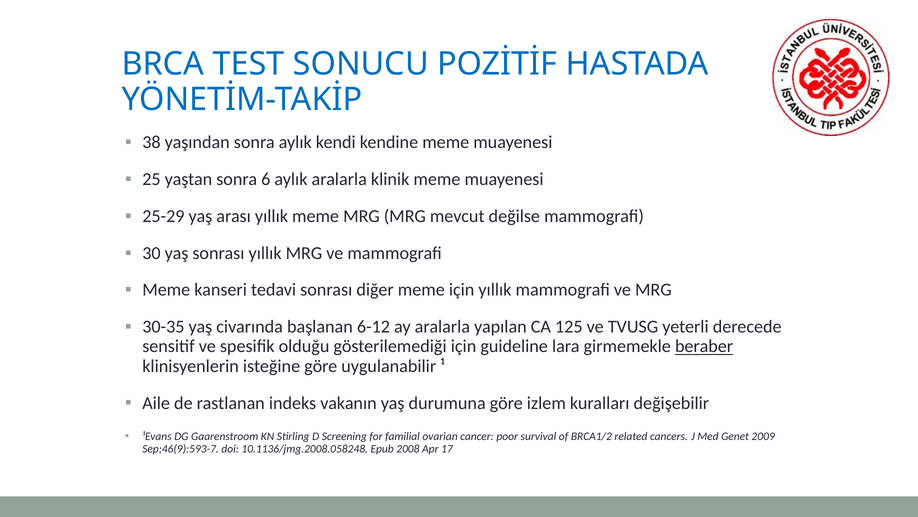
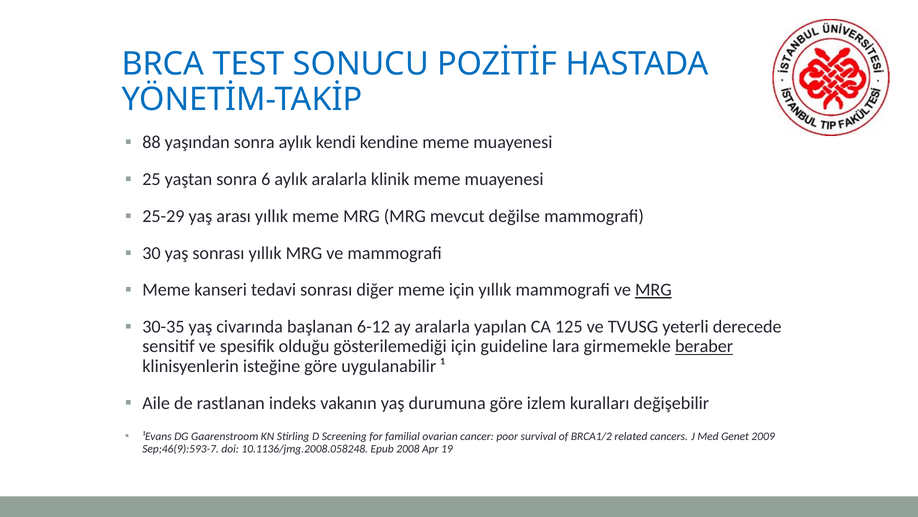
38: 38 -> 88 (151, 142)
MRG underline: none -> present (653, 290)
17: 17 -> 19 (447, 448)
